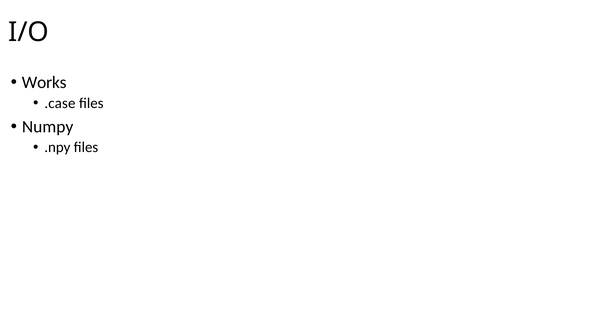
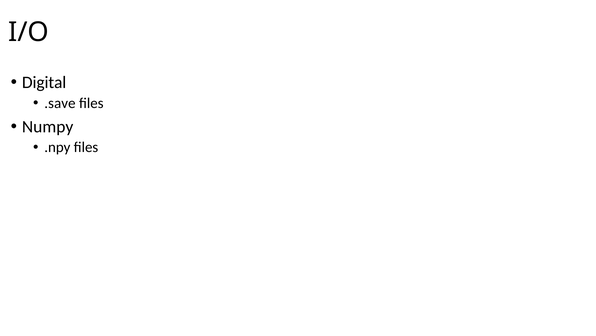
Works: Works -> Digital (44, 82)
.case: .case -> .save (60, 103)
